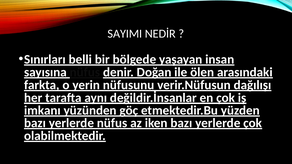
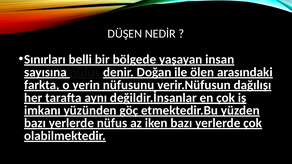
SAYIMI: SAYIMI -> DÜŞEN (125, 34)
